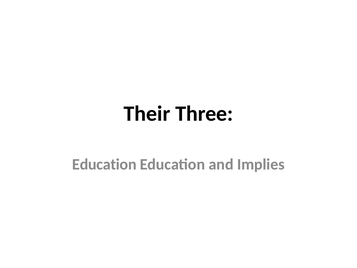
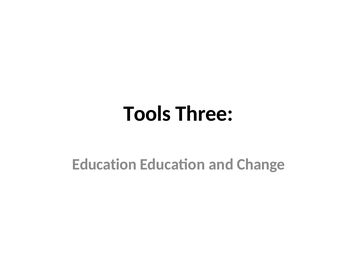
Their: Their -> Tools (147, 114)
Implies: Implies -> Change (261, 164)
